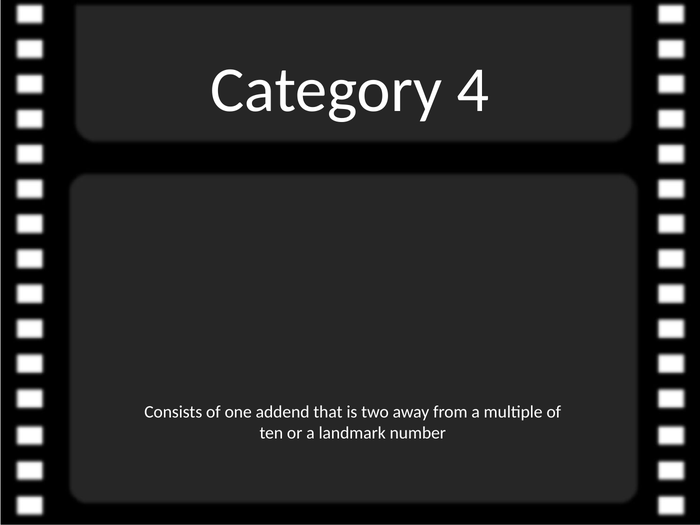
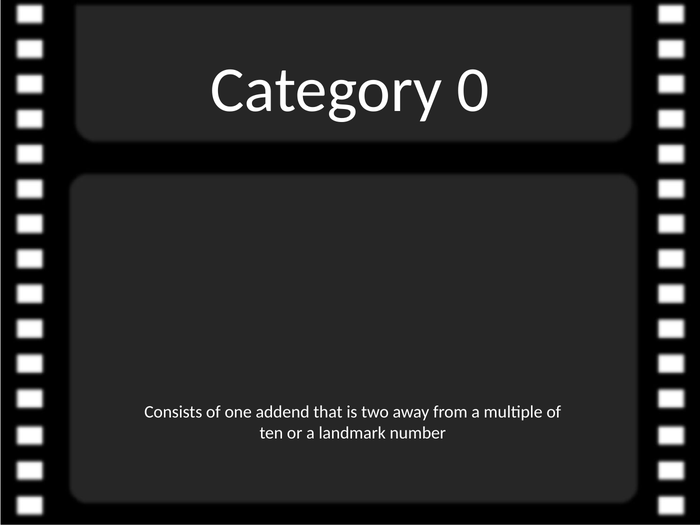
4: 4 -> 0 (473, 90)
